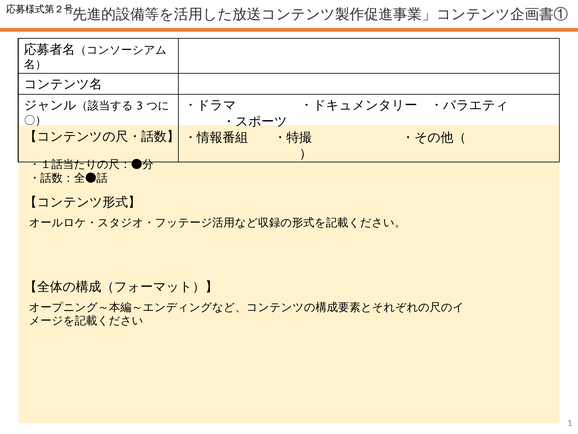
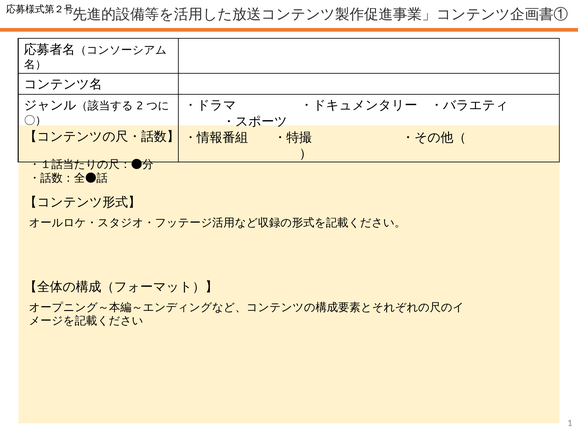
3: 3 -> 2 (140, 106)
